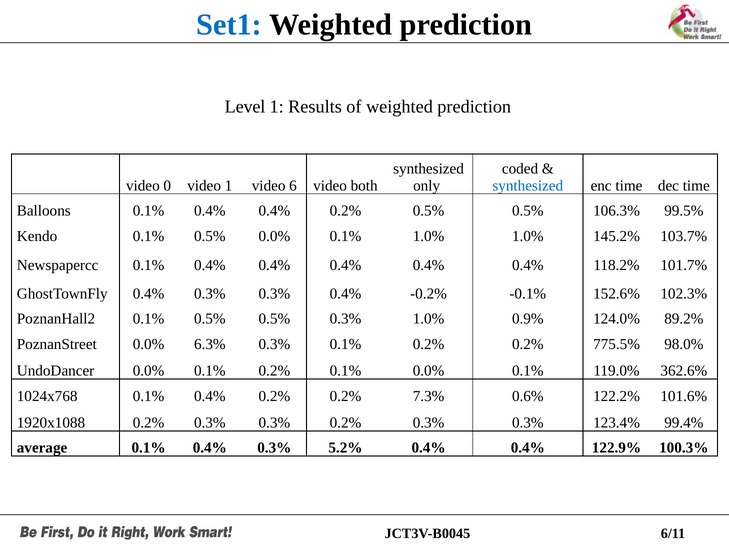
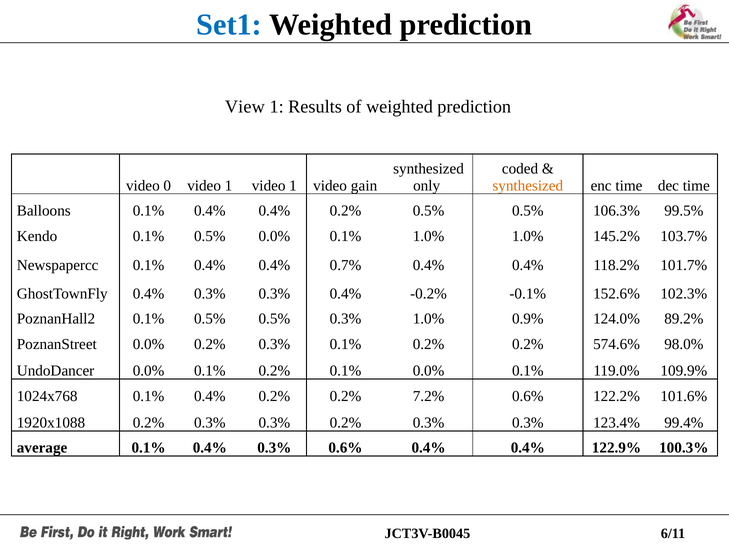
Level: Level -> View (245, 107)
1 video 6: 6 -> 1 (293, 185)
both: both -> gain (364, 185)
synthesized colour: blue -> orange (528, 185)
0.1% 0.4% 0.4% 0.4%: 0.4% -> 0.7% (346, 265)
0.0% 6.3%: 6.3% -> 0.2% (210, 344)
775.5%: 775.5% -> 574.6% (617, 344)
362.6%: 362.6% -> 109.9% (684, 371)
7.3%: 7.3% -> 7.2% (429, 396)
0.3% 5.2%: 5.2% -> 0.6% (345, 448)
